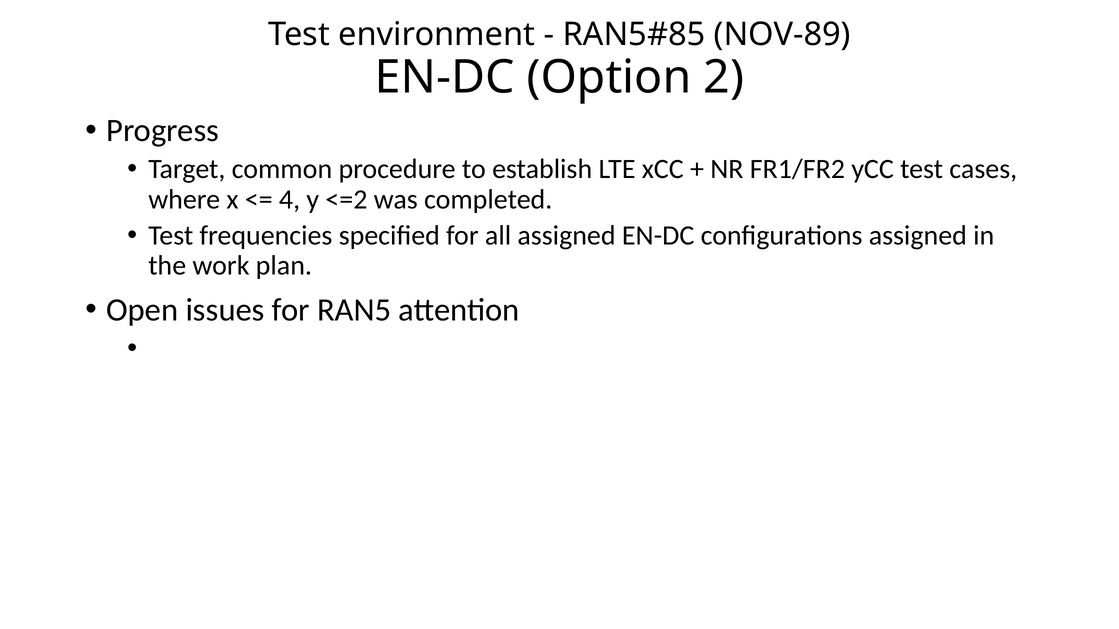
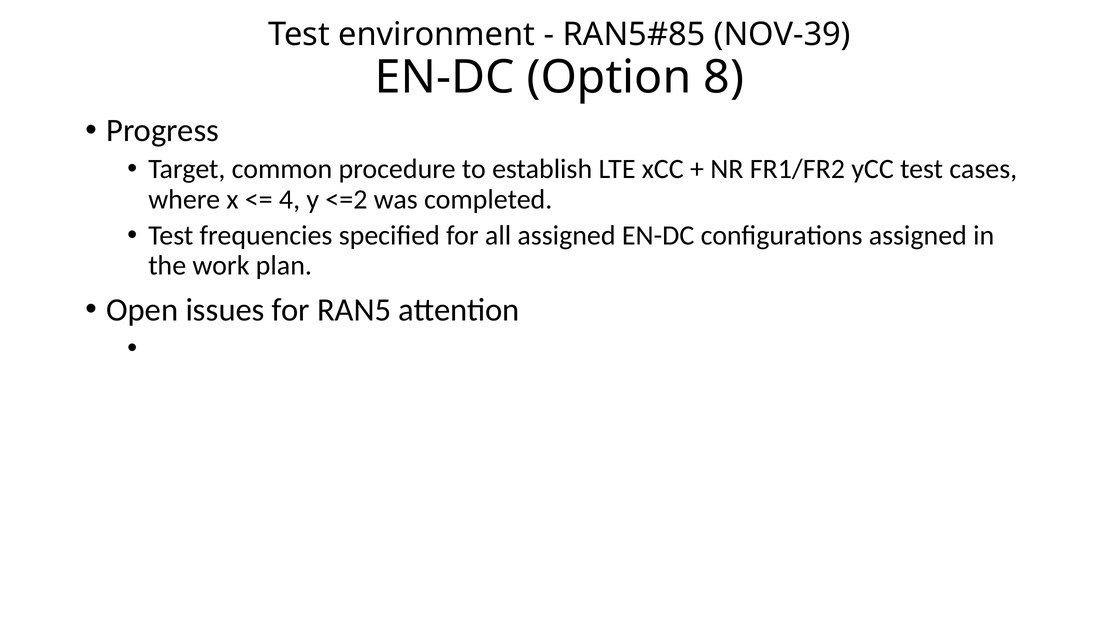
NOV-89: NOV-89 -> NOV-39 (782, 34)
2: 2 -> 8 (724, 77)
